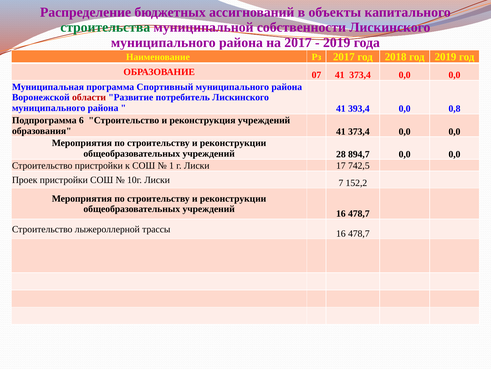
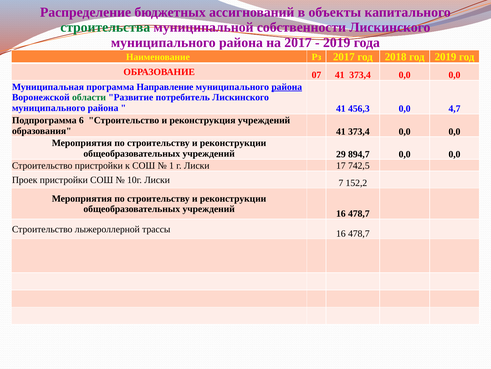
Спортивный: Спортивный -> Направление (165, 87)
района underline: none -> present (287, 87)
области colour: red -> green (89, 97)
393,4: 393,4 -> 456,3 (359, 109)
0,8: 0,8 -> 4,7 (455, 109)
28: 28 -> 29 (341, 154)
